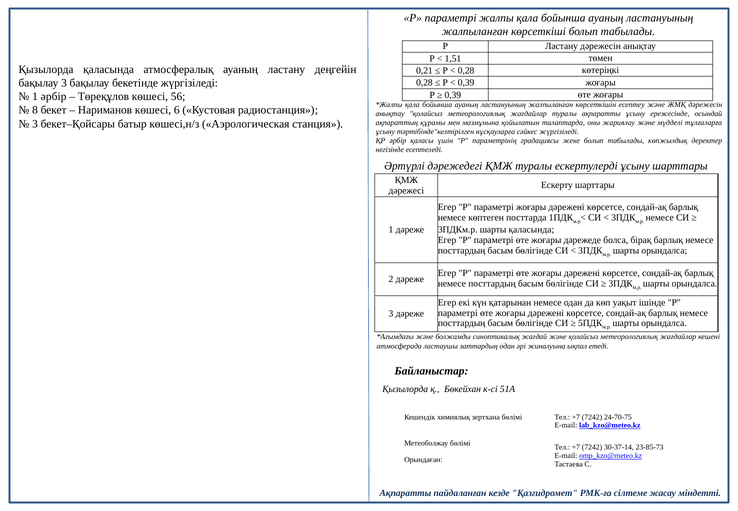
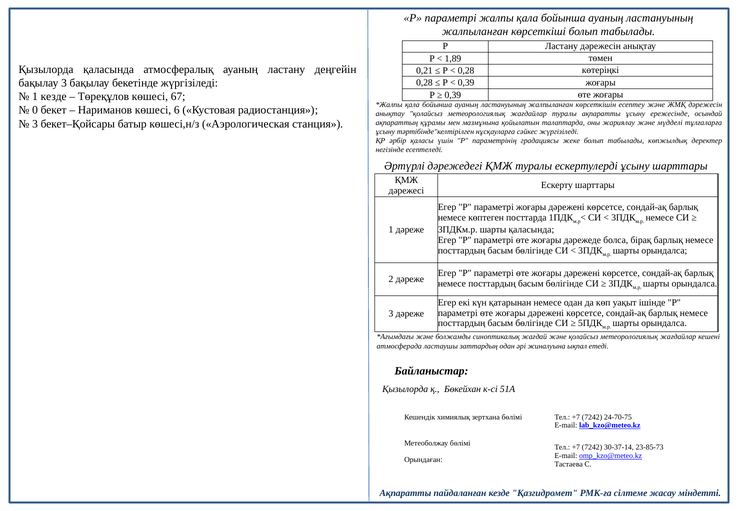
1,51: 1,51 -> 1,89 (453, 59)
1 әрбір: әрбір -> кезде (54, 97)
56: 56 -> 67 (178, 97)
8: 8 -> 0 (35, 110)
